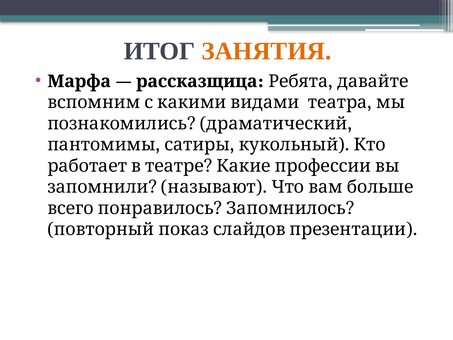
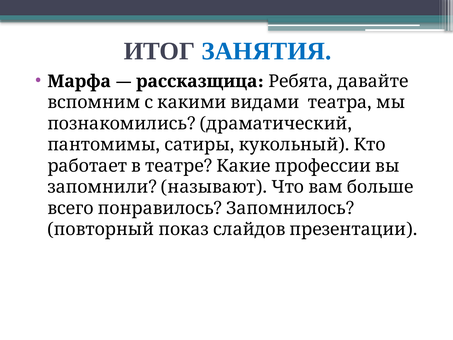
ЗАНЯТИЯ colour: orange -> blue (266, 51)
